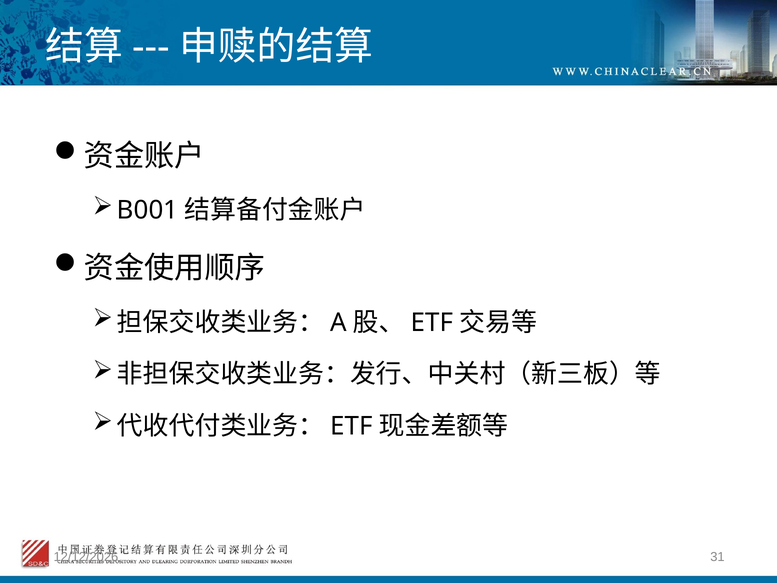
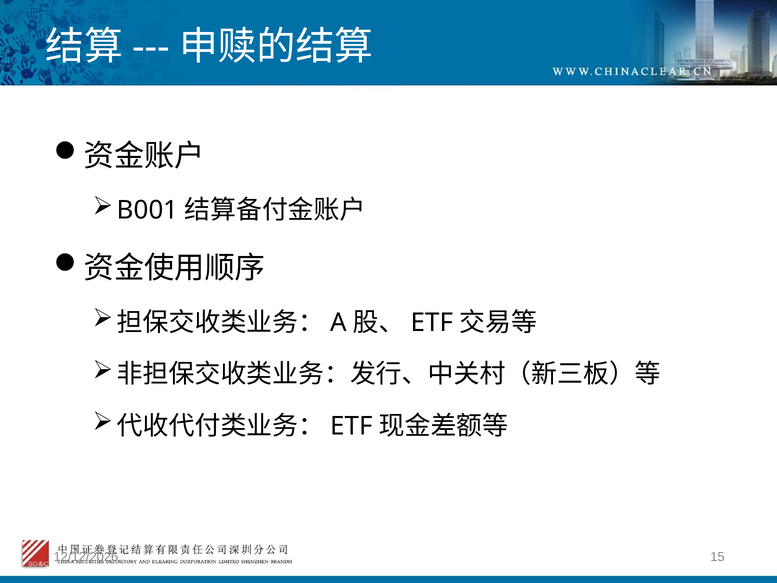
31: 31 -> 15 (718, 557)
